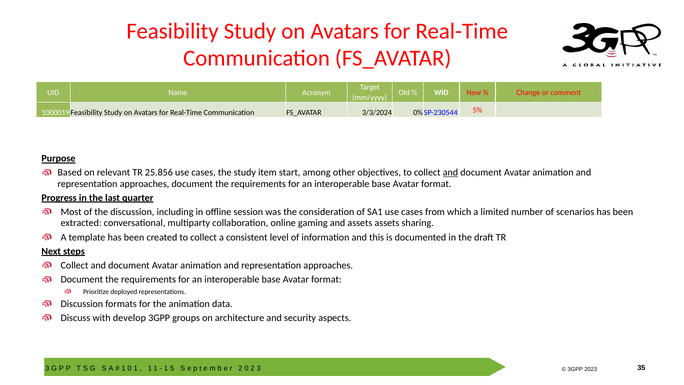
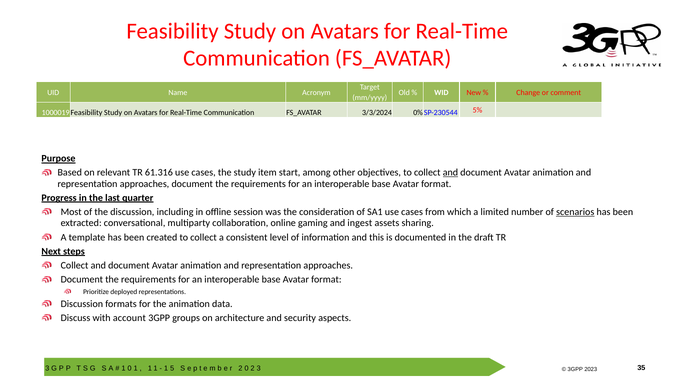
25.856: 25.856 -> 61.316 (159, 172)
scenarios underline: none -> present (575, 212)
and assets: assets -> ingest (360, 223)
develop: develop -> account (129, 318)
